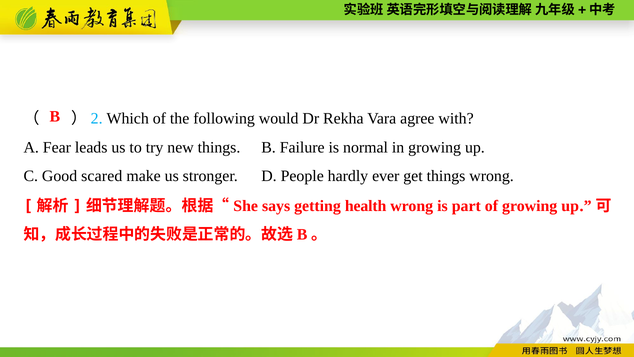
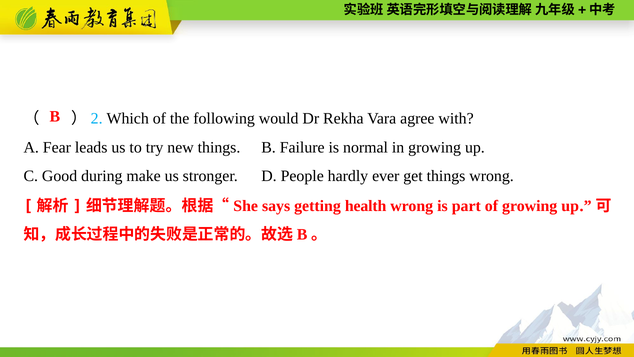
scared: scared -> during (102, 176)
